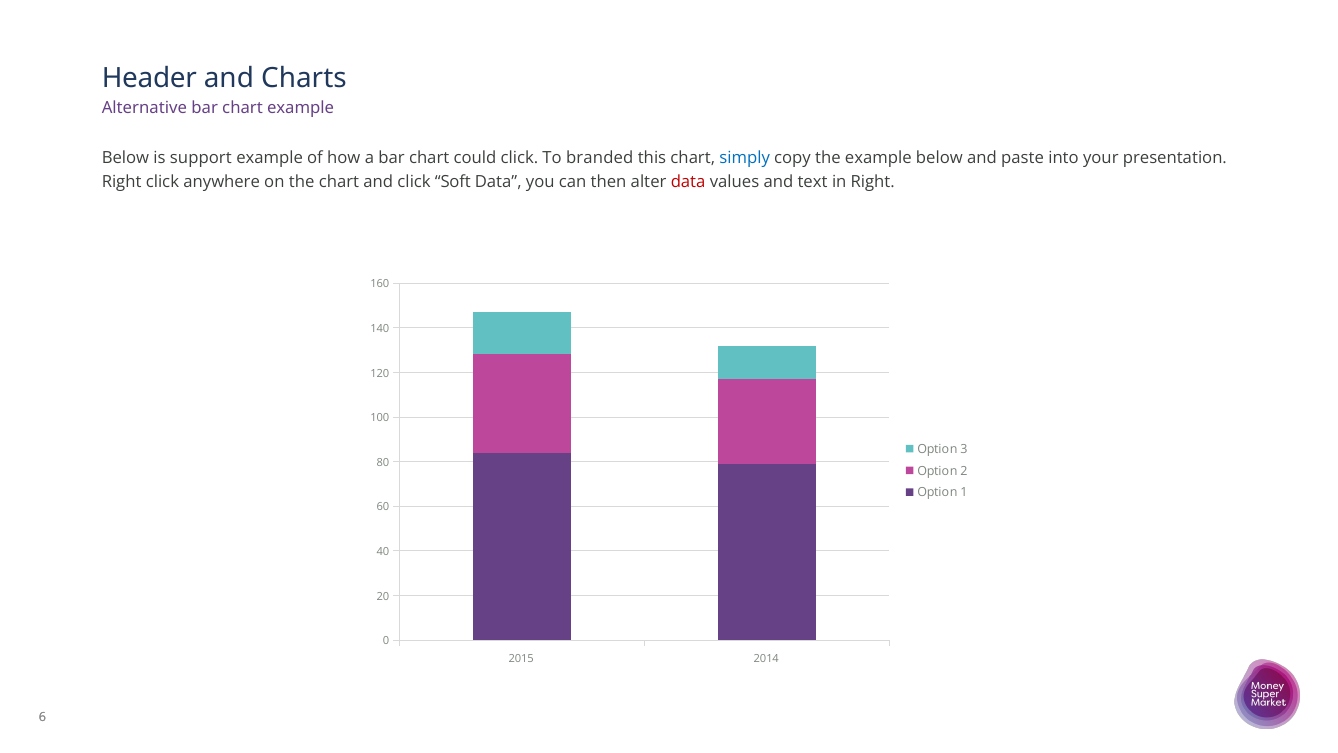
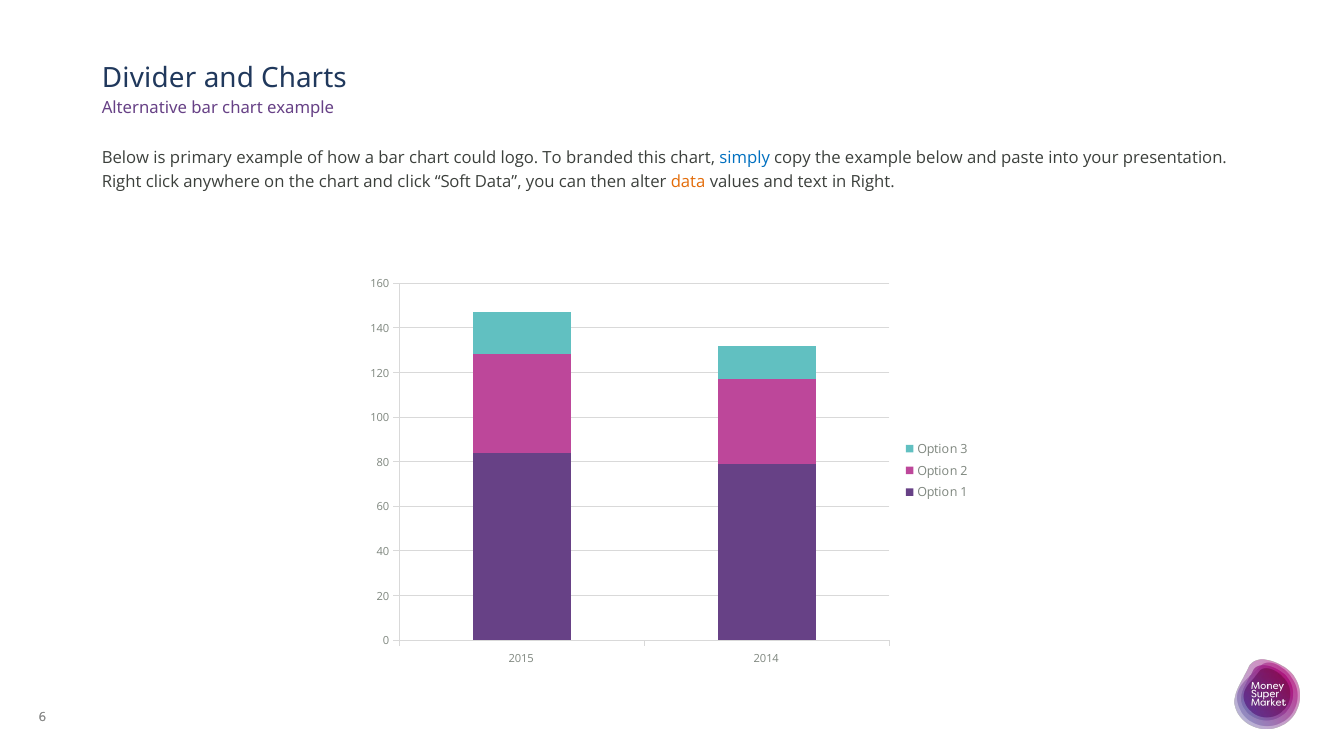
Header: Header -> Divider (149, 78)
support: support -> primary (201, 158)
could click: click -> logo (519, 158)
data colour: red -> orange (688, 182)
